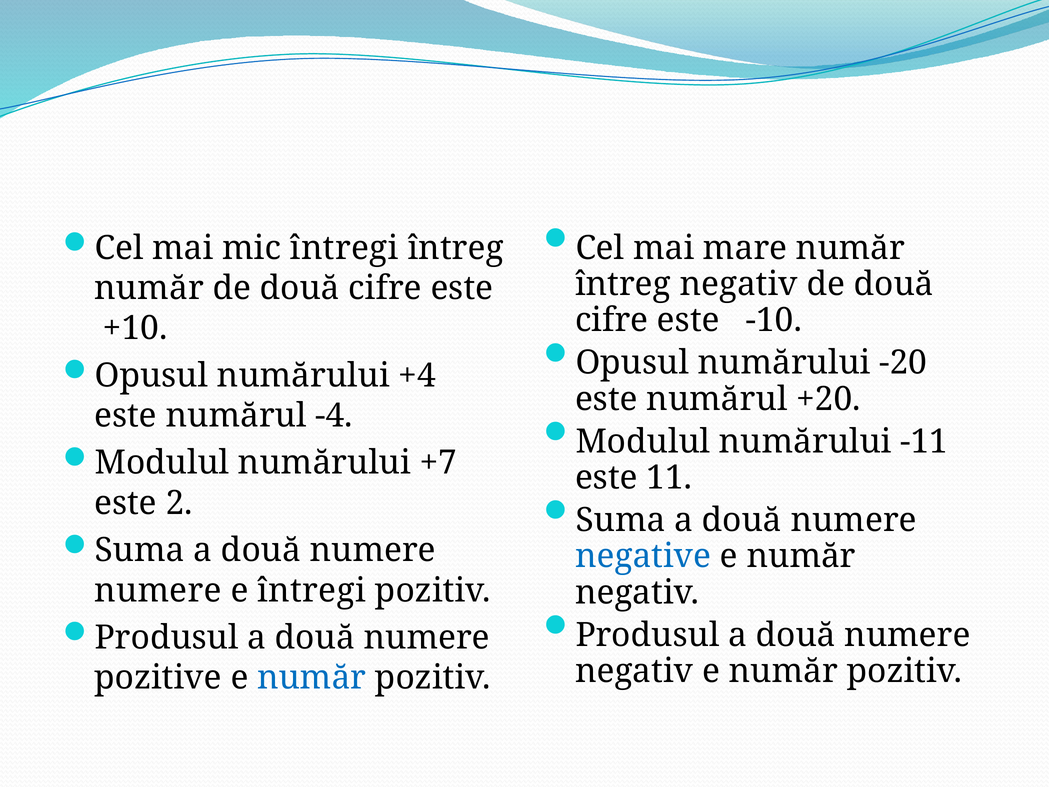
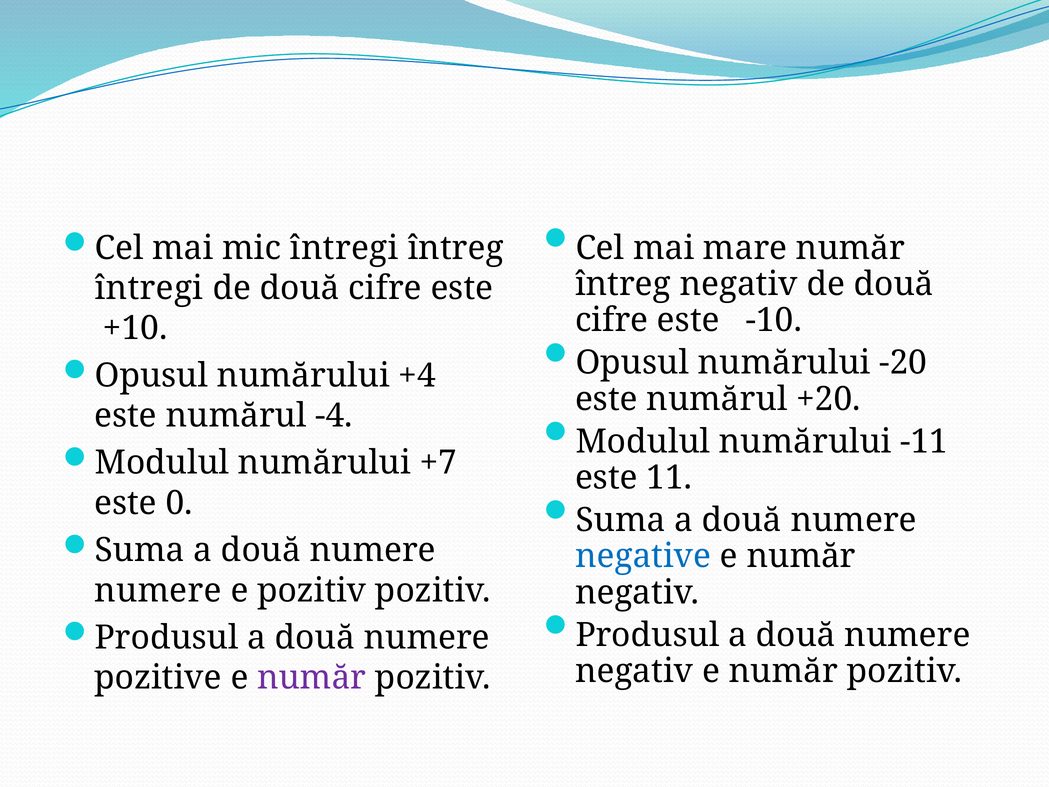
număr: număr -> întregi (149, 288)
2: 2 -> 0 (179, 503)
e întregi: întregi -> pozitiv (312, 590)
număr colour: blue -> purple (312, 678)
